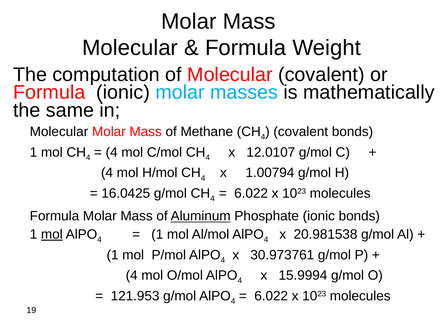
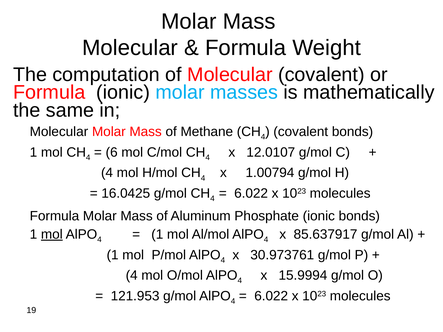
4: 4 -> 6 (112, 152)
Aluminum underline: present -> none (201, 216)
20.981538: 20.981538 -> 85.637917 (326, 235)
